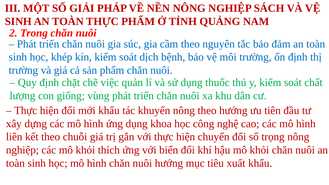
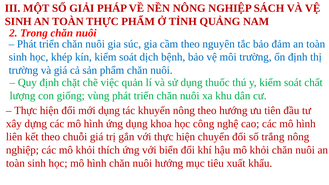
mới khẩu: khẩu -> dụng (109, 111)
trọng: trọng -> trắng (273, 137)
